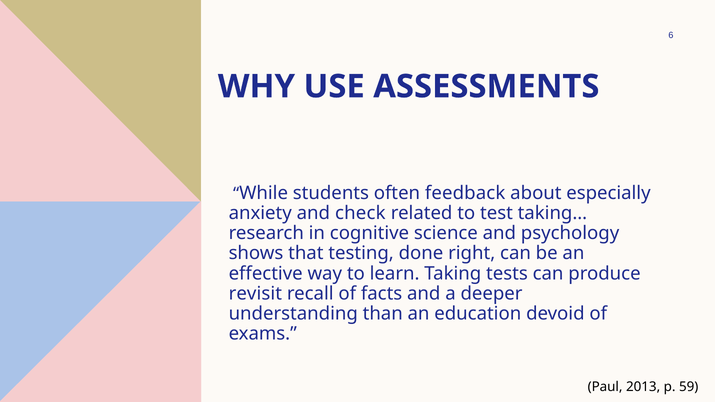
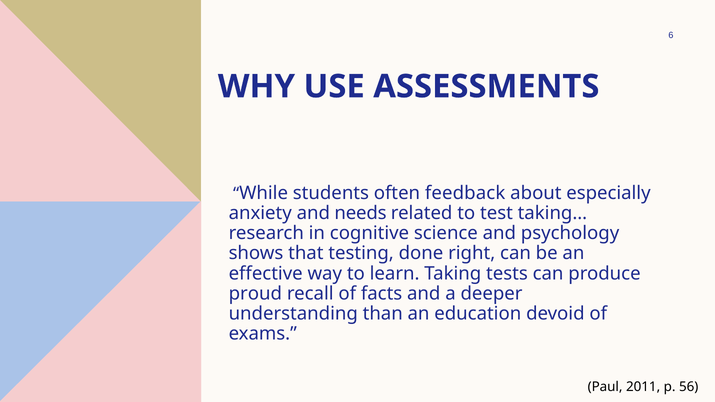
check: check -> needs (361, 213)
revisit: revisit -> proud (255, 294)
2013: 2013 -> 2011 (643, 387)
59: 59 -> 56 (689, 387)
